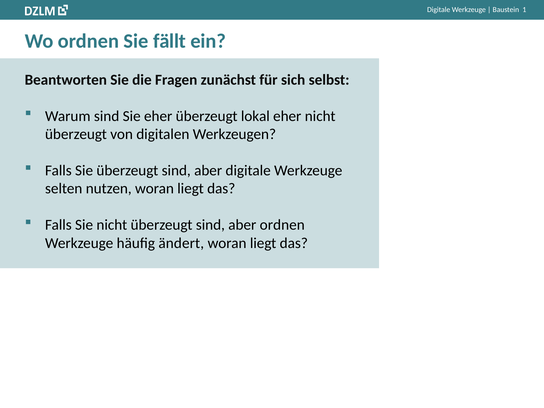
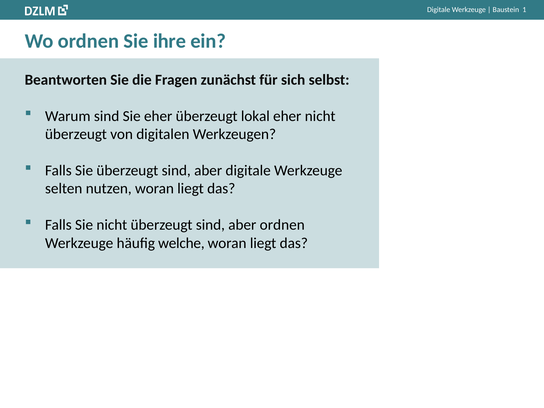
fällt: fällt -> ihre (170, 41)
ändert: ändert -> welche (181, 243)
